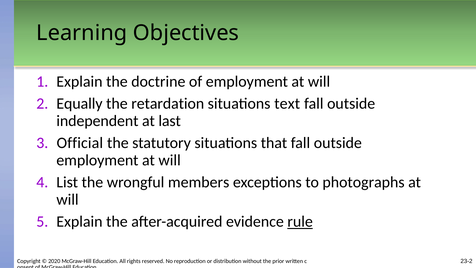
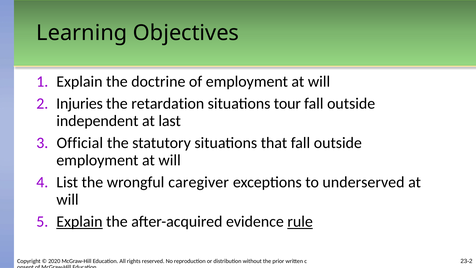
Equally: Equally -> Injuries (80, 104)
text: text -> tour (287, 104)
members: members -> caregiver (199, 182)
photographs: photographs -> underserved (363, 182)
Explain underline: none -> present (79, 221)
